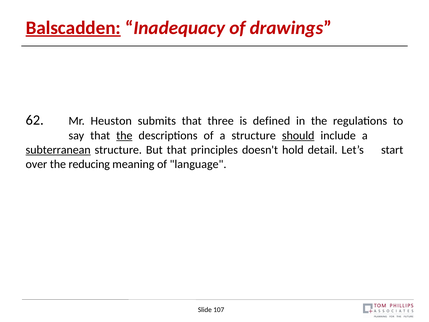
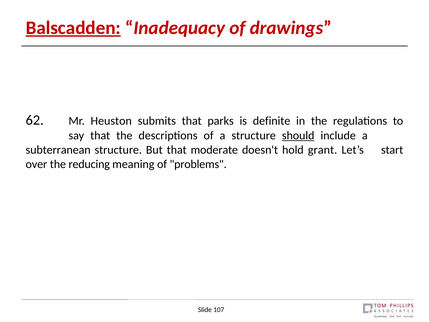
three: three -> parks (221, 121)
defined: defined -> definite (272, 121)
the underline: present -> none (124, 136)
subterranean underline: present -> none (58, 150)
principles: principles -> moderate (214, 150)
detail: detail -> grant (323, 150)
language: language -> problems (198, 164)
